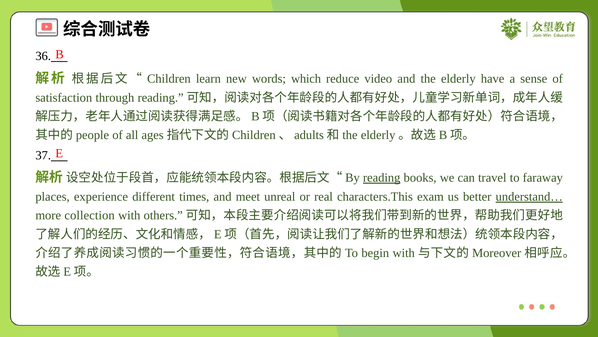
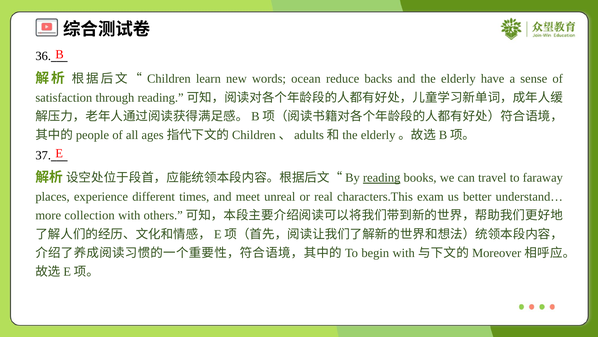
which: which -> ocean (306, 78)
video: video -> backs (378, 78)
understand… underline: present -> none (529, 196)
